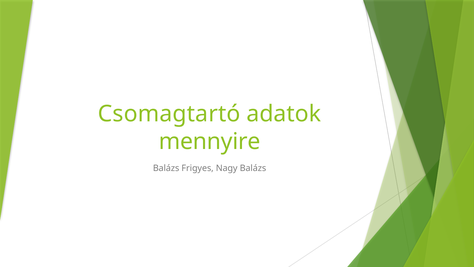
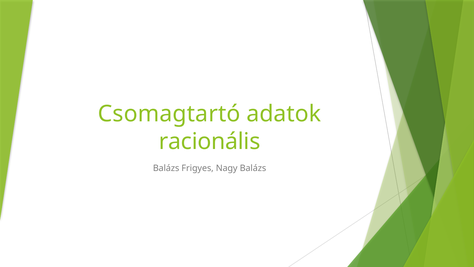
mennyire: mennyire -> racionális (210, 141)
